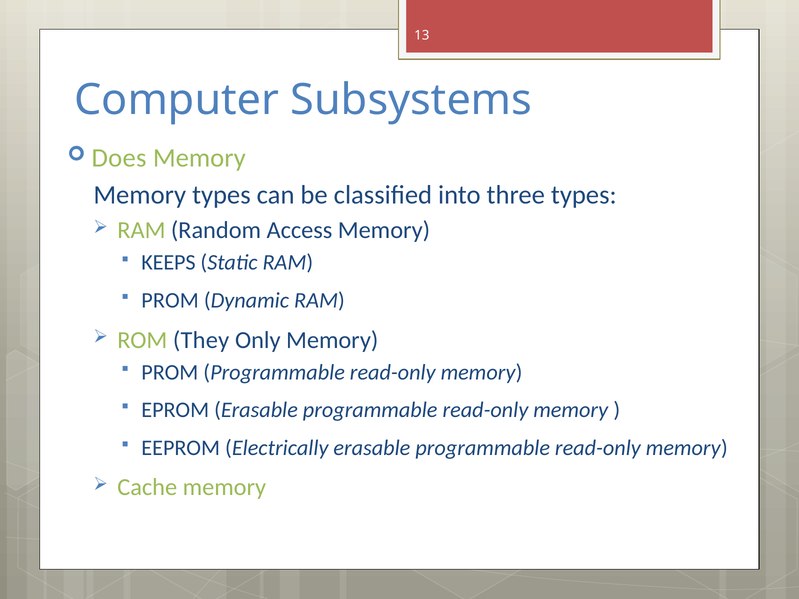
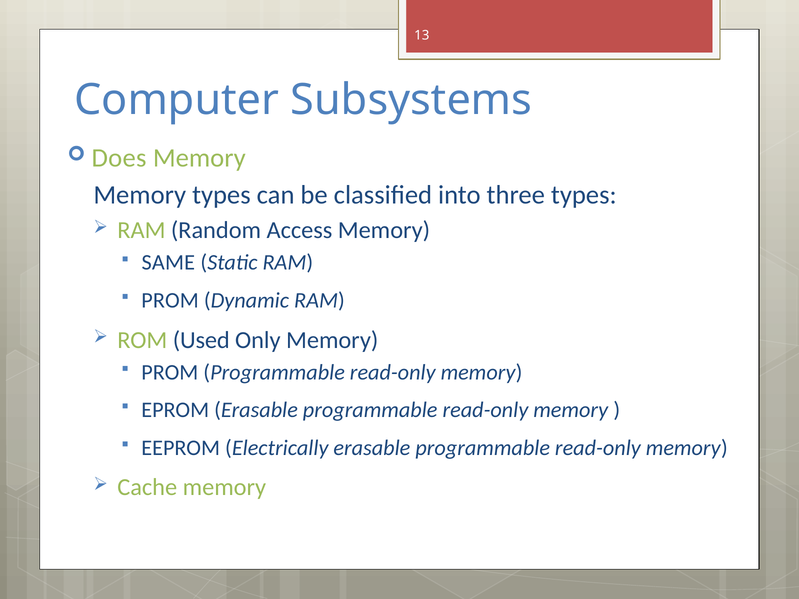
KEEPS: KEEPS -> SAME (168, 263)
They: They -> Used (201, 340)
